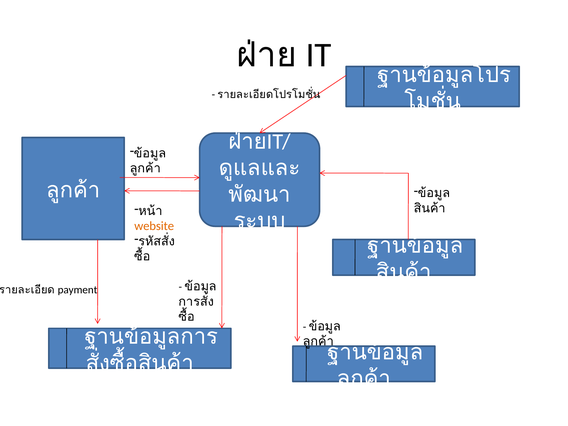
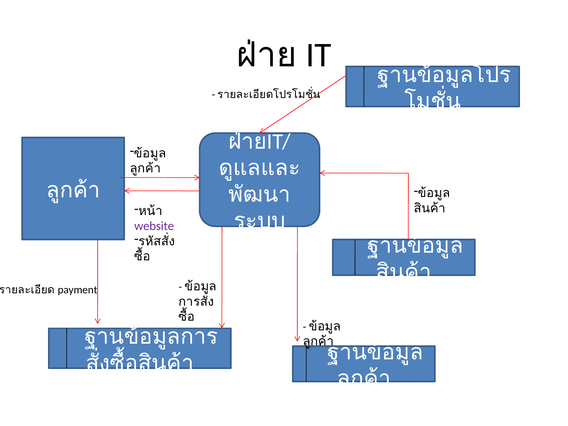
website colour: orange -> purple (154, 226)
